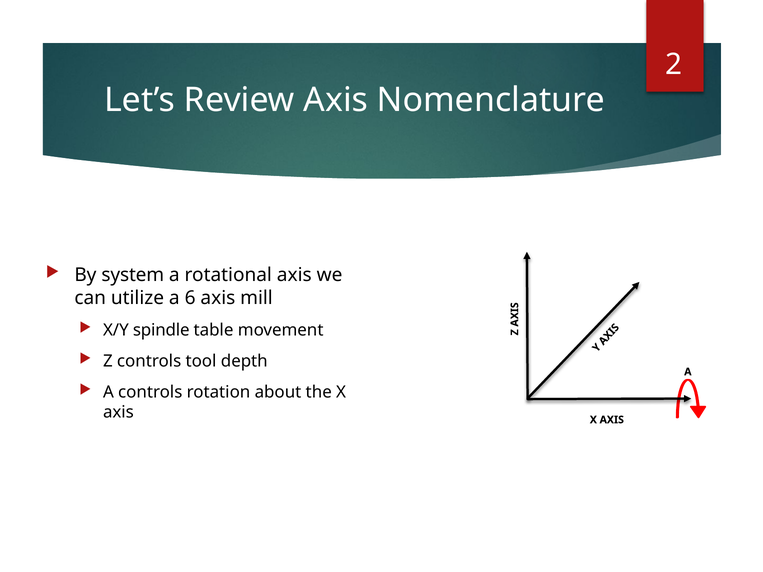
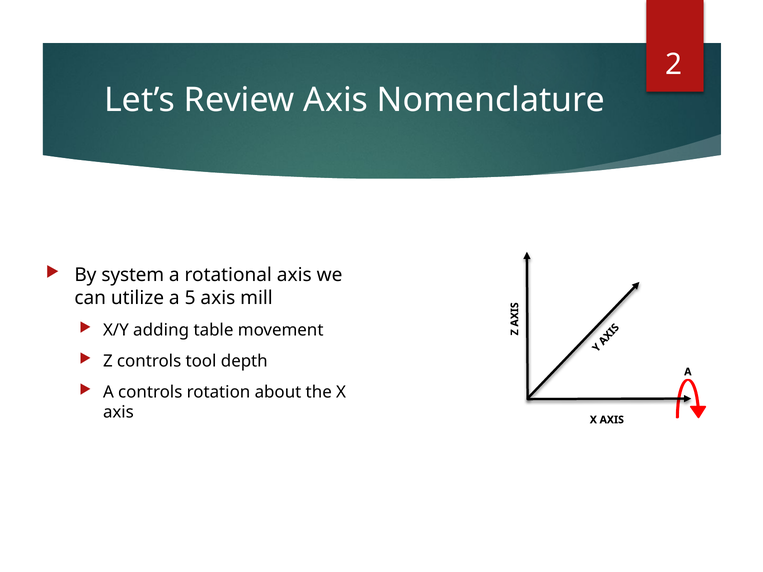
6: 6 -> 5 (190, 298)
spindle: spindle -> adding (161, 330)
